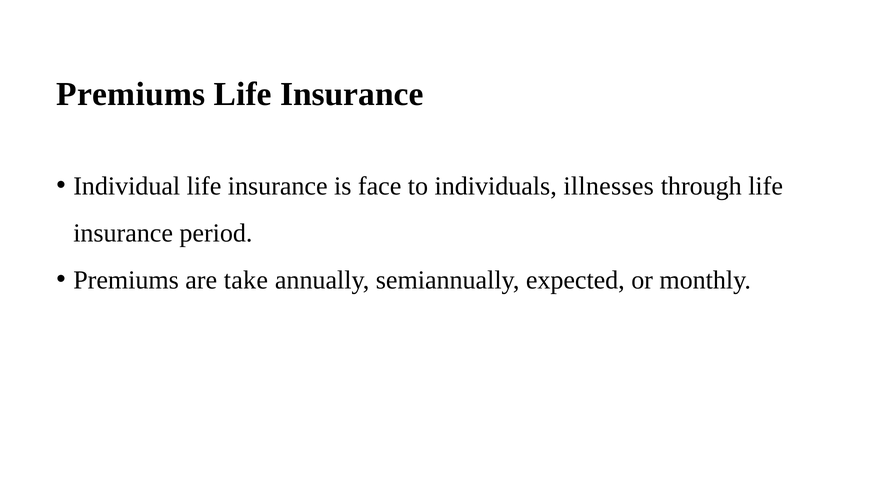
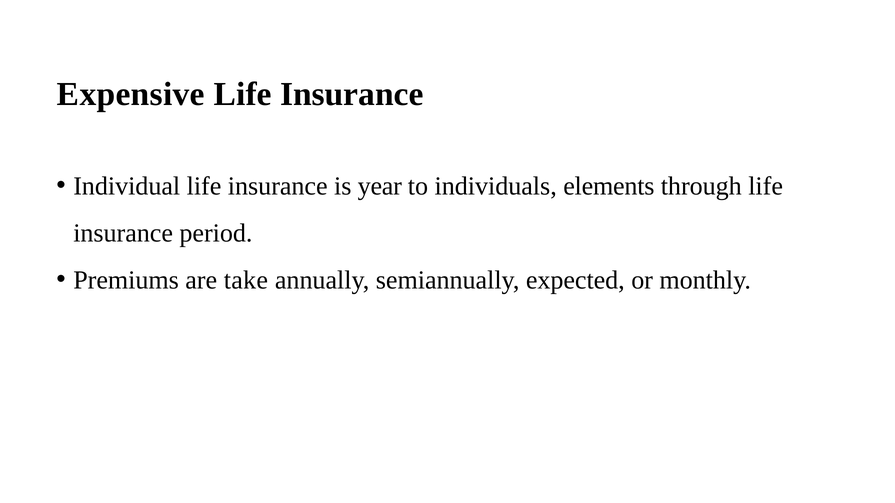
Premiums: Premiums -> Expensive (131, 94)
face: face -> year (380, 186)
illnesses: illnesses -> elements (609, 186)
